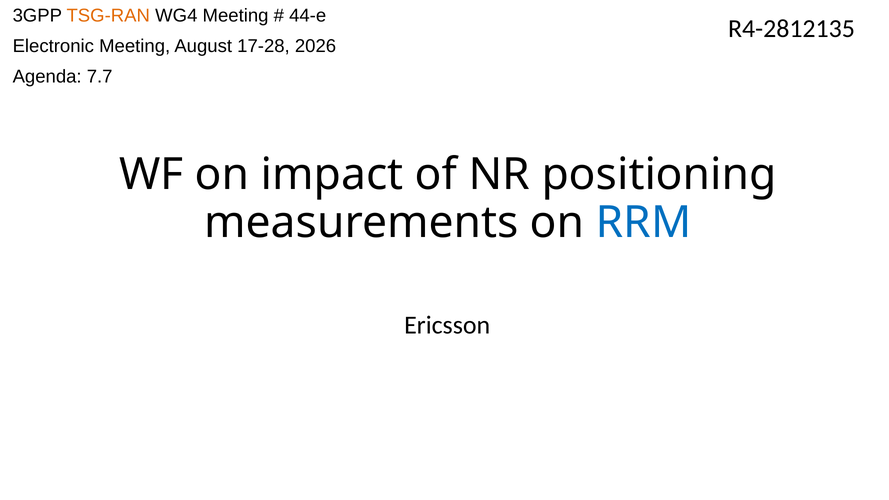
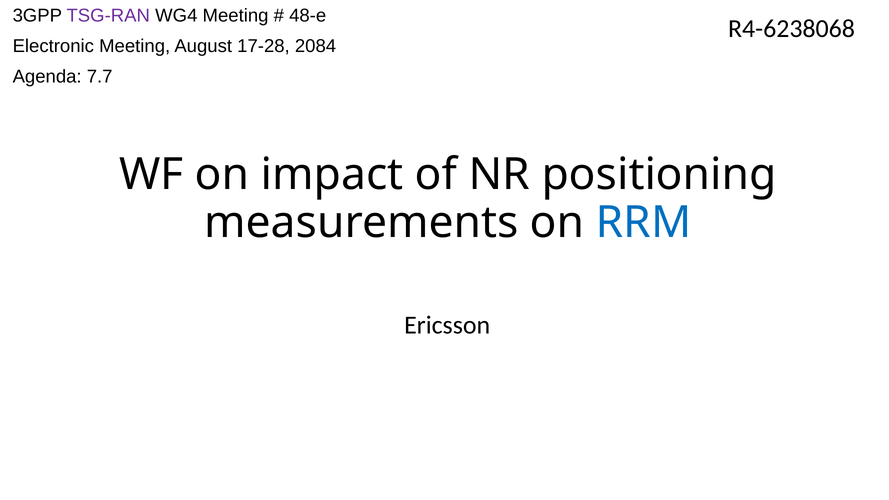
TSG-RAN colour: orange -> purple (108, 16)
44-e: 44-e -> 48-e (308, 16)
R4-2812135: R4-2812135 -> R4-6238068 (792, 29)
2026: 2026 -> 2084 (316, 46)
